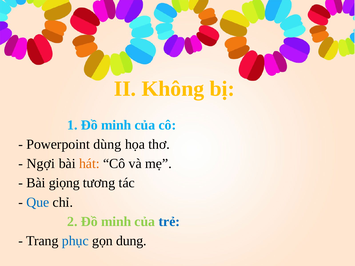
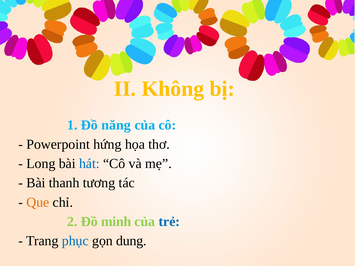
1 Đồ minh: minh -> năng (116, 125)
dùng: dùng -> hứng (107, 145)
Ngợi: Ngợi -> Long (41, 164)
hát colour: orange -> blue (89, 164)
giọng: giọng -> thanh (64, 183)
Que colour: blue -> orange (38, 202)
